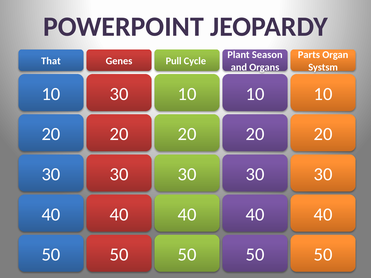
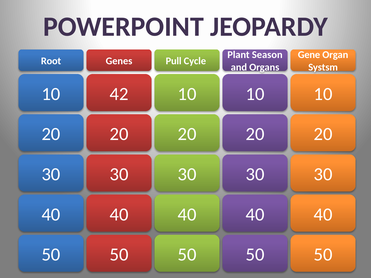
Parts: Parts -> Gene (309, 55)
That: That -> Root (51, 61)
10 30: 30 -> 42 (119, 94)
